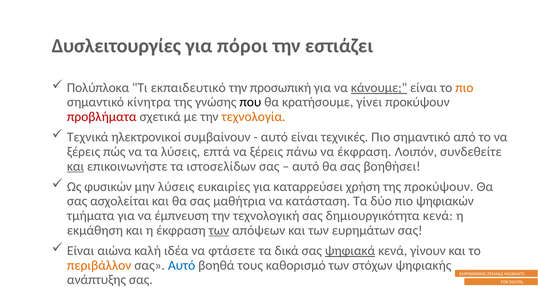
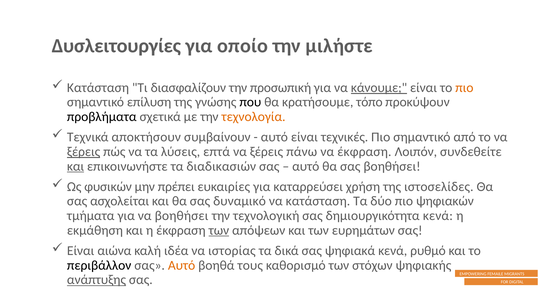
πόροι: πόροι -> οποίο (243, 46)
εστιάζει: εστιάζει -> μιλήστε (339, 46)
Πολύπλοκα: Πολύπλοκα -> Κατάσταση (98, 88)
εκπαιδευτικό: εκπαιδευτικό -> διασφαλίζουν (188, 88)
κίνητρα: κίνητρα -> επίλυση (149, 102)
γίνει: γίνει -> τόπο (369, 102)
προβλήματα colour: red -> black (102, 117)
ηλεκτρονικοί: ηλεκτρονικοί -> αποκτήσουν (146, 137)
ξέρεις underline: none -> present (84, 151)
ιστοσελίδων: ιστοσελίδων -> διαδικασιών (221, 166)
μην λύσεις: λύσεις -> πρέπει (176, 186)
της προκύψουν: προκύψουν -> ιστοσελίδες (439, 186)
μαθήτρια: μαθήτρια -> δυναμικό (240, 201)
να έμπνευση: έμπνευση -> βοηθήσει (182, 215)
φτάσετε: φτάσετε -> ιστορίας (232, 250)
ψηφιακά underline: present -> none (350, 250)
γίνουν: γίνουν -> ρυθμό (428, 250)
περιβάλλον colour: orange -> black (99, 265)
Αυτό colour: blue -> orange (182, 265)
ανάπτυξης underline: none -> present (96, 279)
